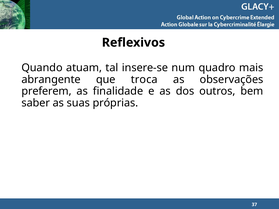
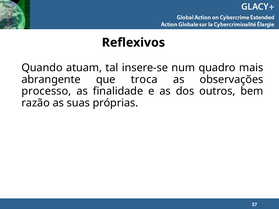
preferem: preferem -> processo (46, 91)
saber: saber -> razão (36, 103)
